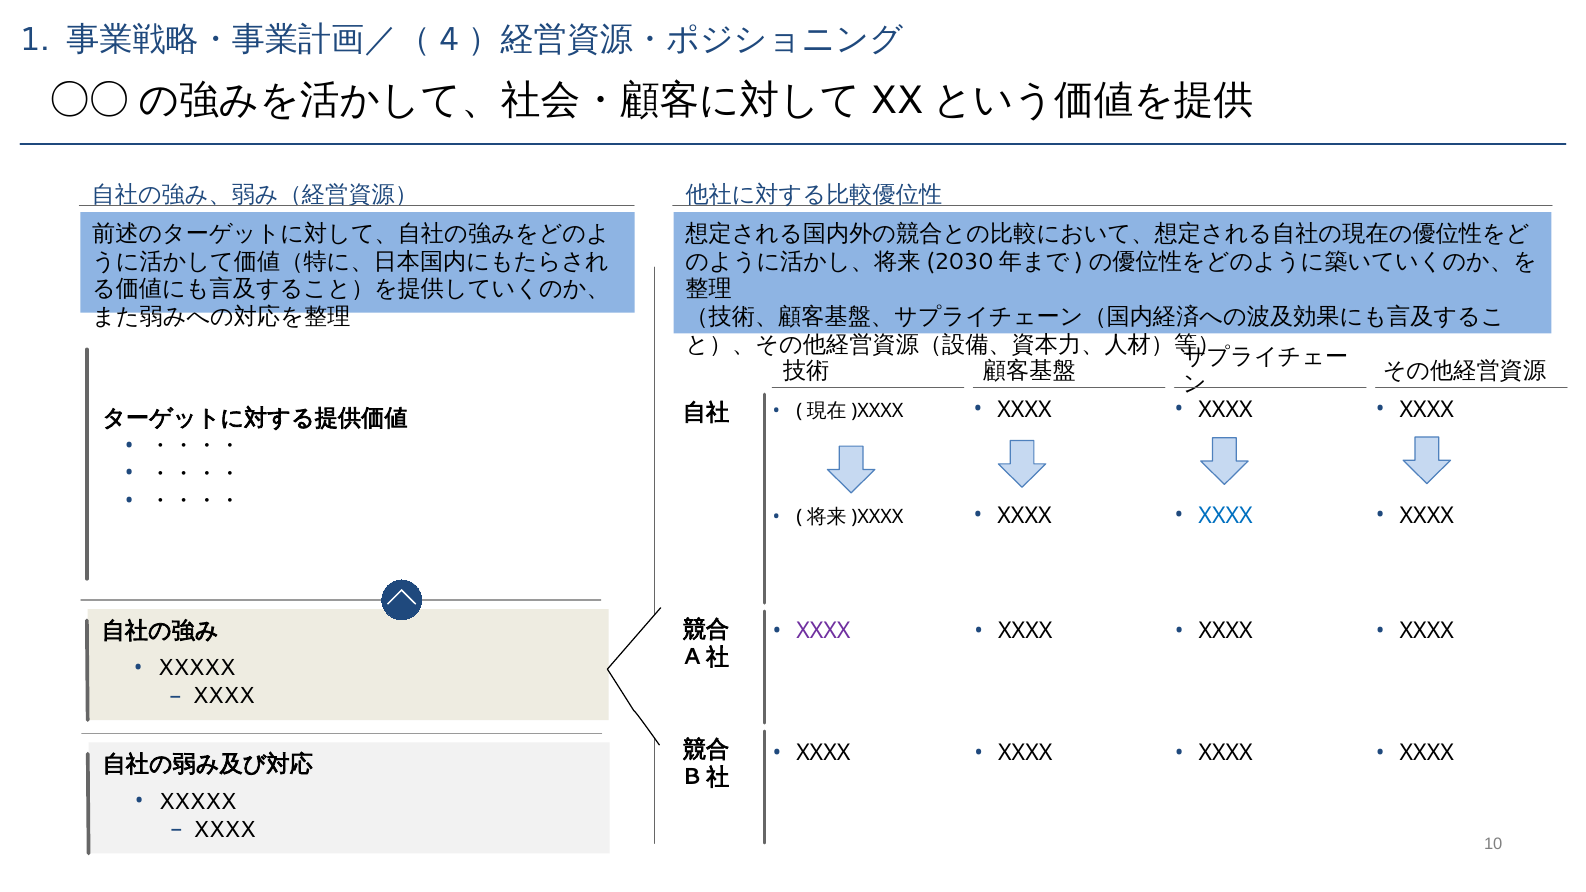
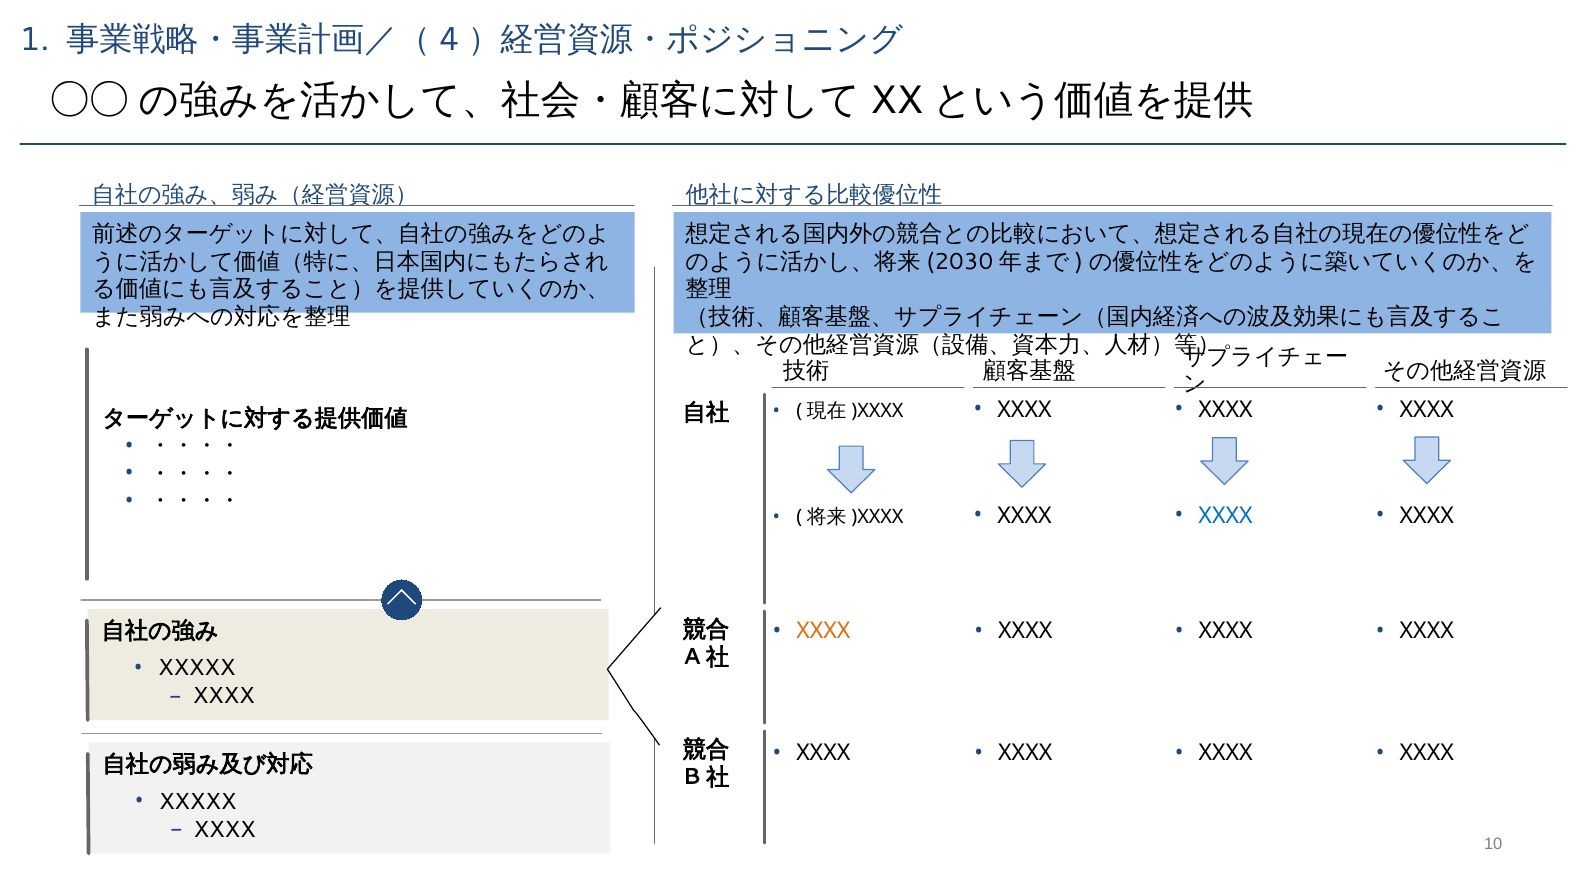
XXXX colour: purple -> orange (823, 631)
